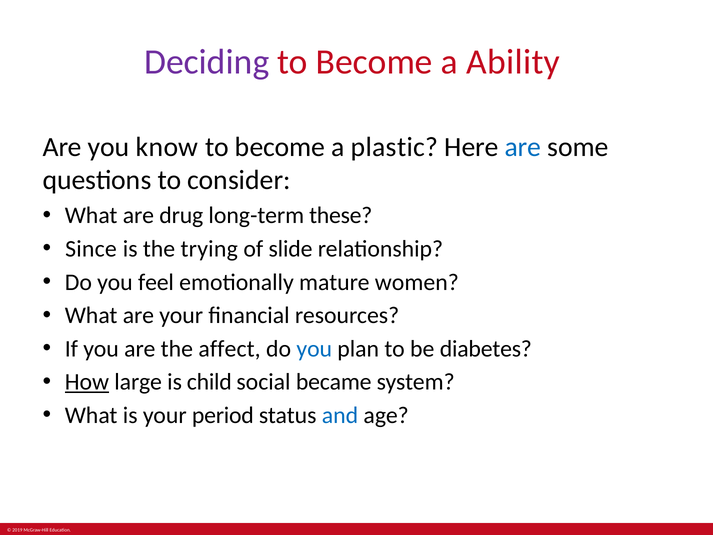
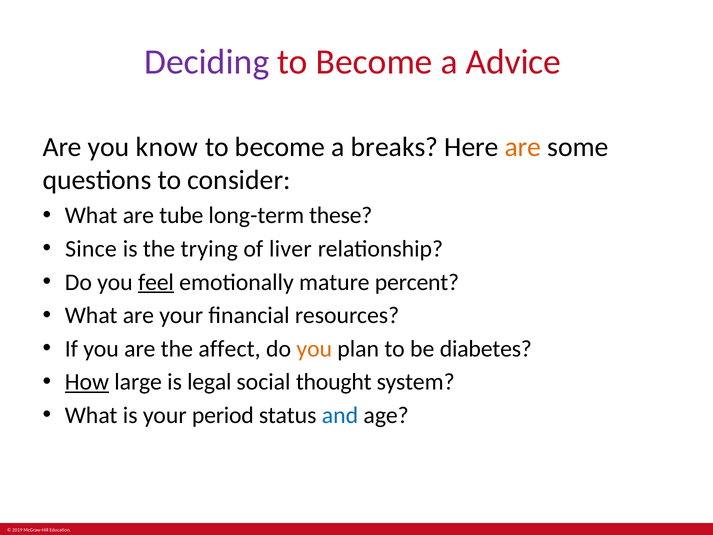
Ability: Ability -> Advice (513, 62)
plastic: plastic -> breaks (395, 147)
are colour: blue -> orange (523, 147)
drug: drug -> tube (181, 216)
slide: slide -> liver (290, 249)
feel underline: none -> present (156, 282)
women: women -> percent (417, 282)
you colour: blue -> orange (314, 349)
child: child -> legal (209, 382)
became: became -> thought (334, 382)
